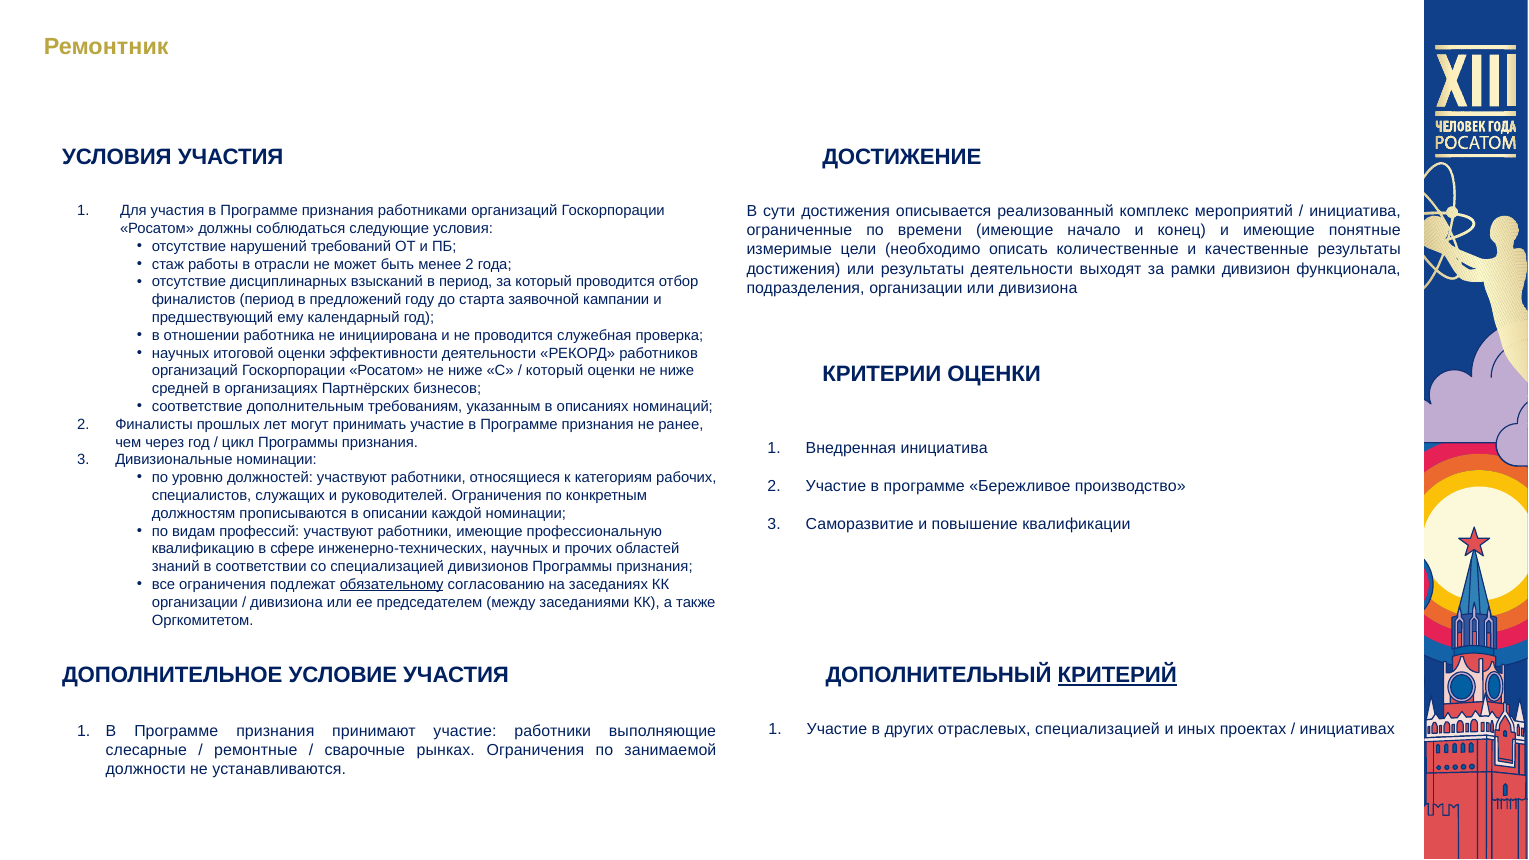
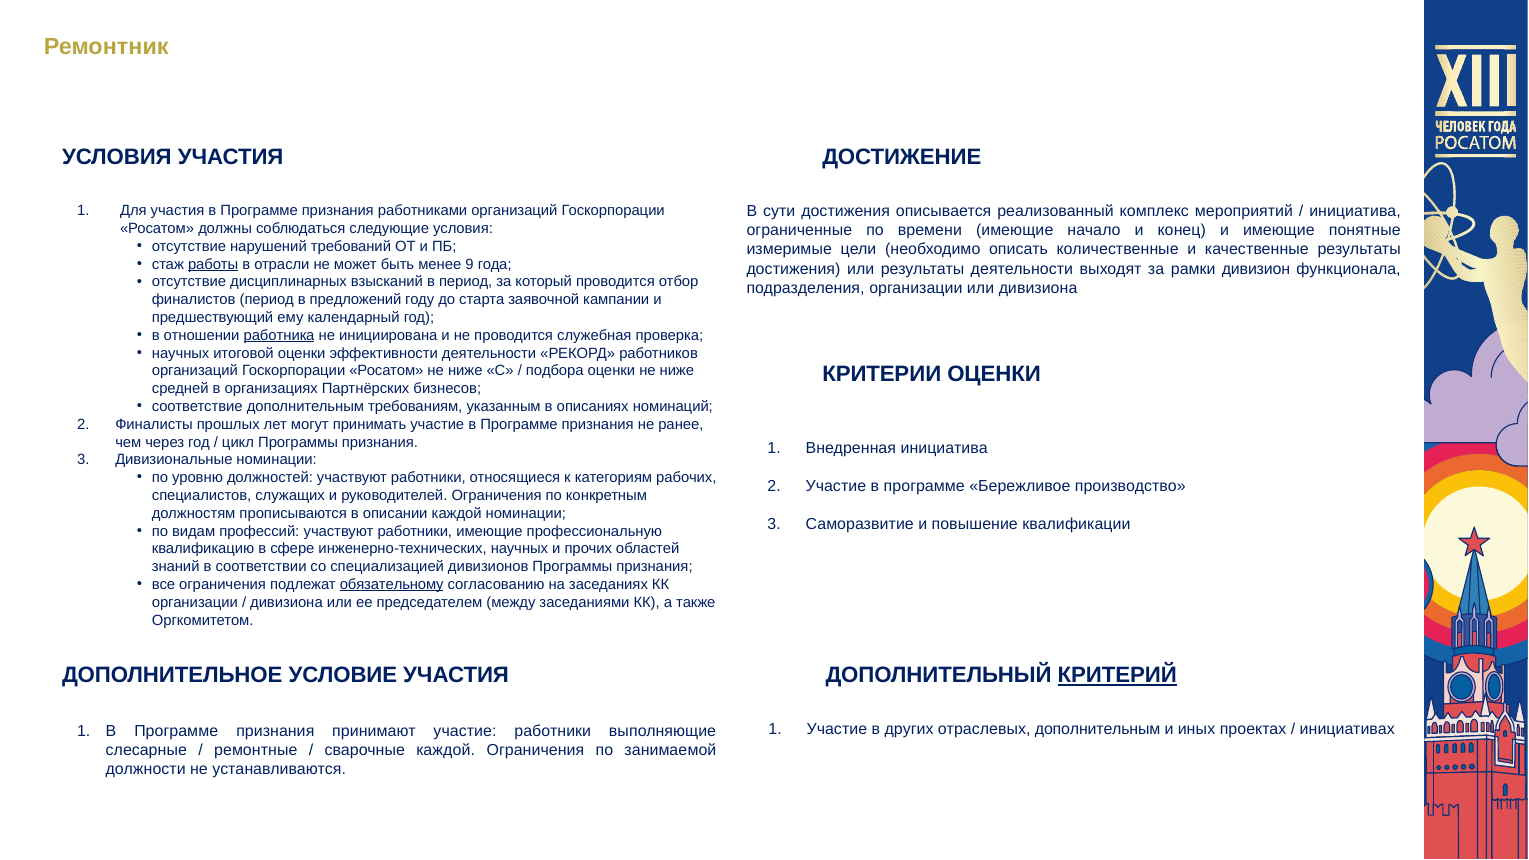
работы underline: none -> present (213, 264)
менее 2: 2 -> 9 (469, 264)
работника underline: none -> present (279, 335)
который: который -> подбора (555, 371)
отраслевых специализацией: специализацией -> дополнительным (1098, 729)
сварочные рынках: рынках -> каждой (446, 750)
